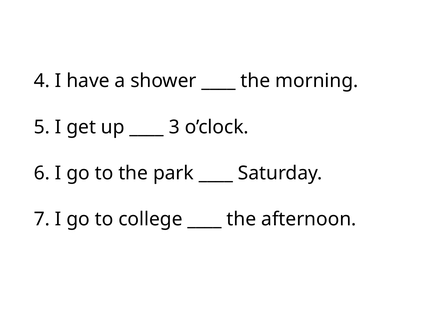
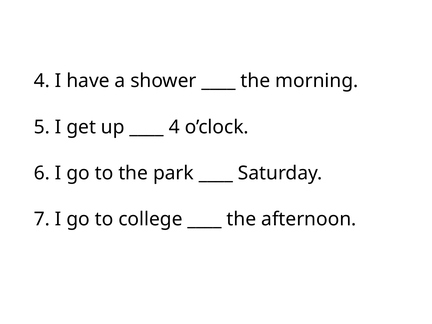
3: 3 -> 4 (174, 127)
